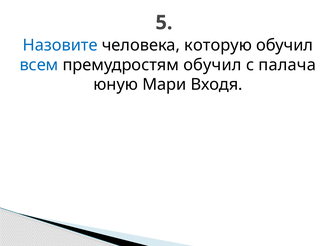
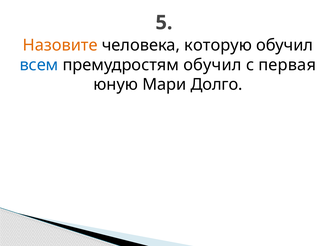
Назовите colour: blue -> orange (60, 45)
палача: палача -> первая (287, 65)
Входя: Входя -> Долго (217, 85)
